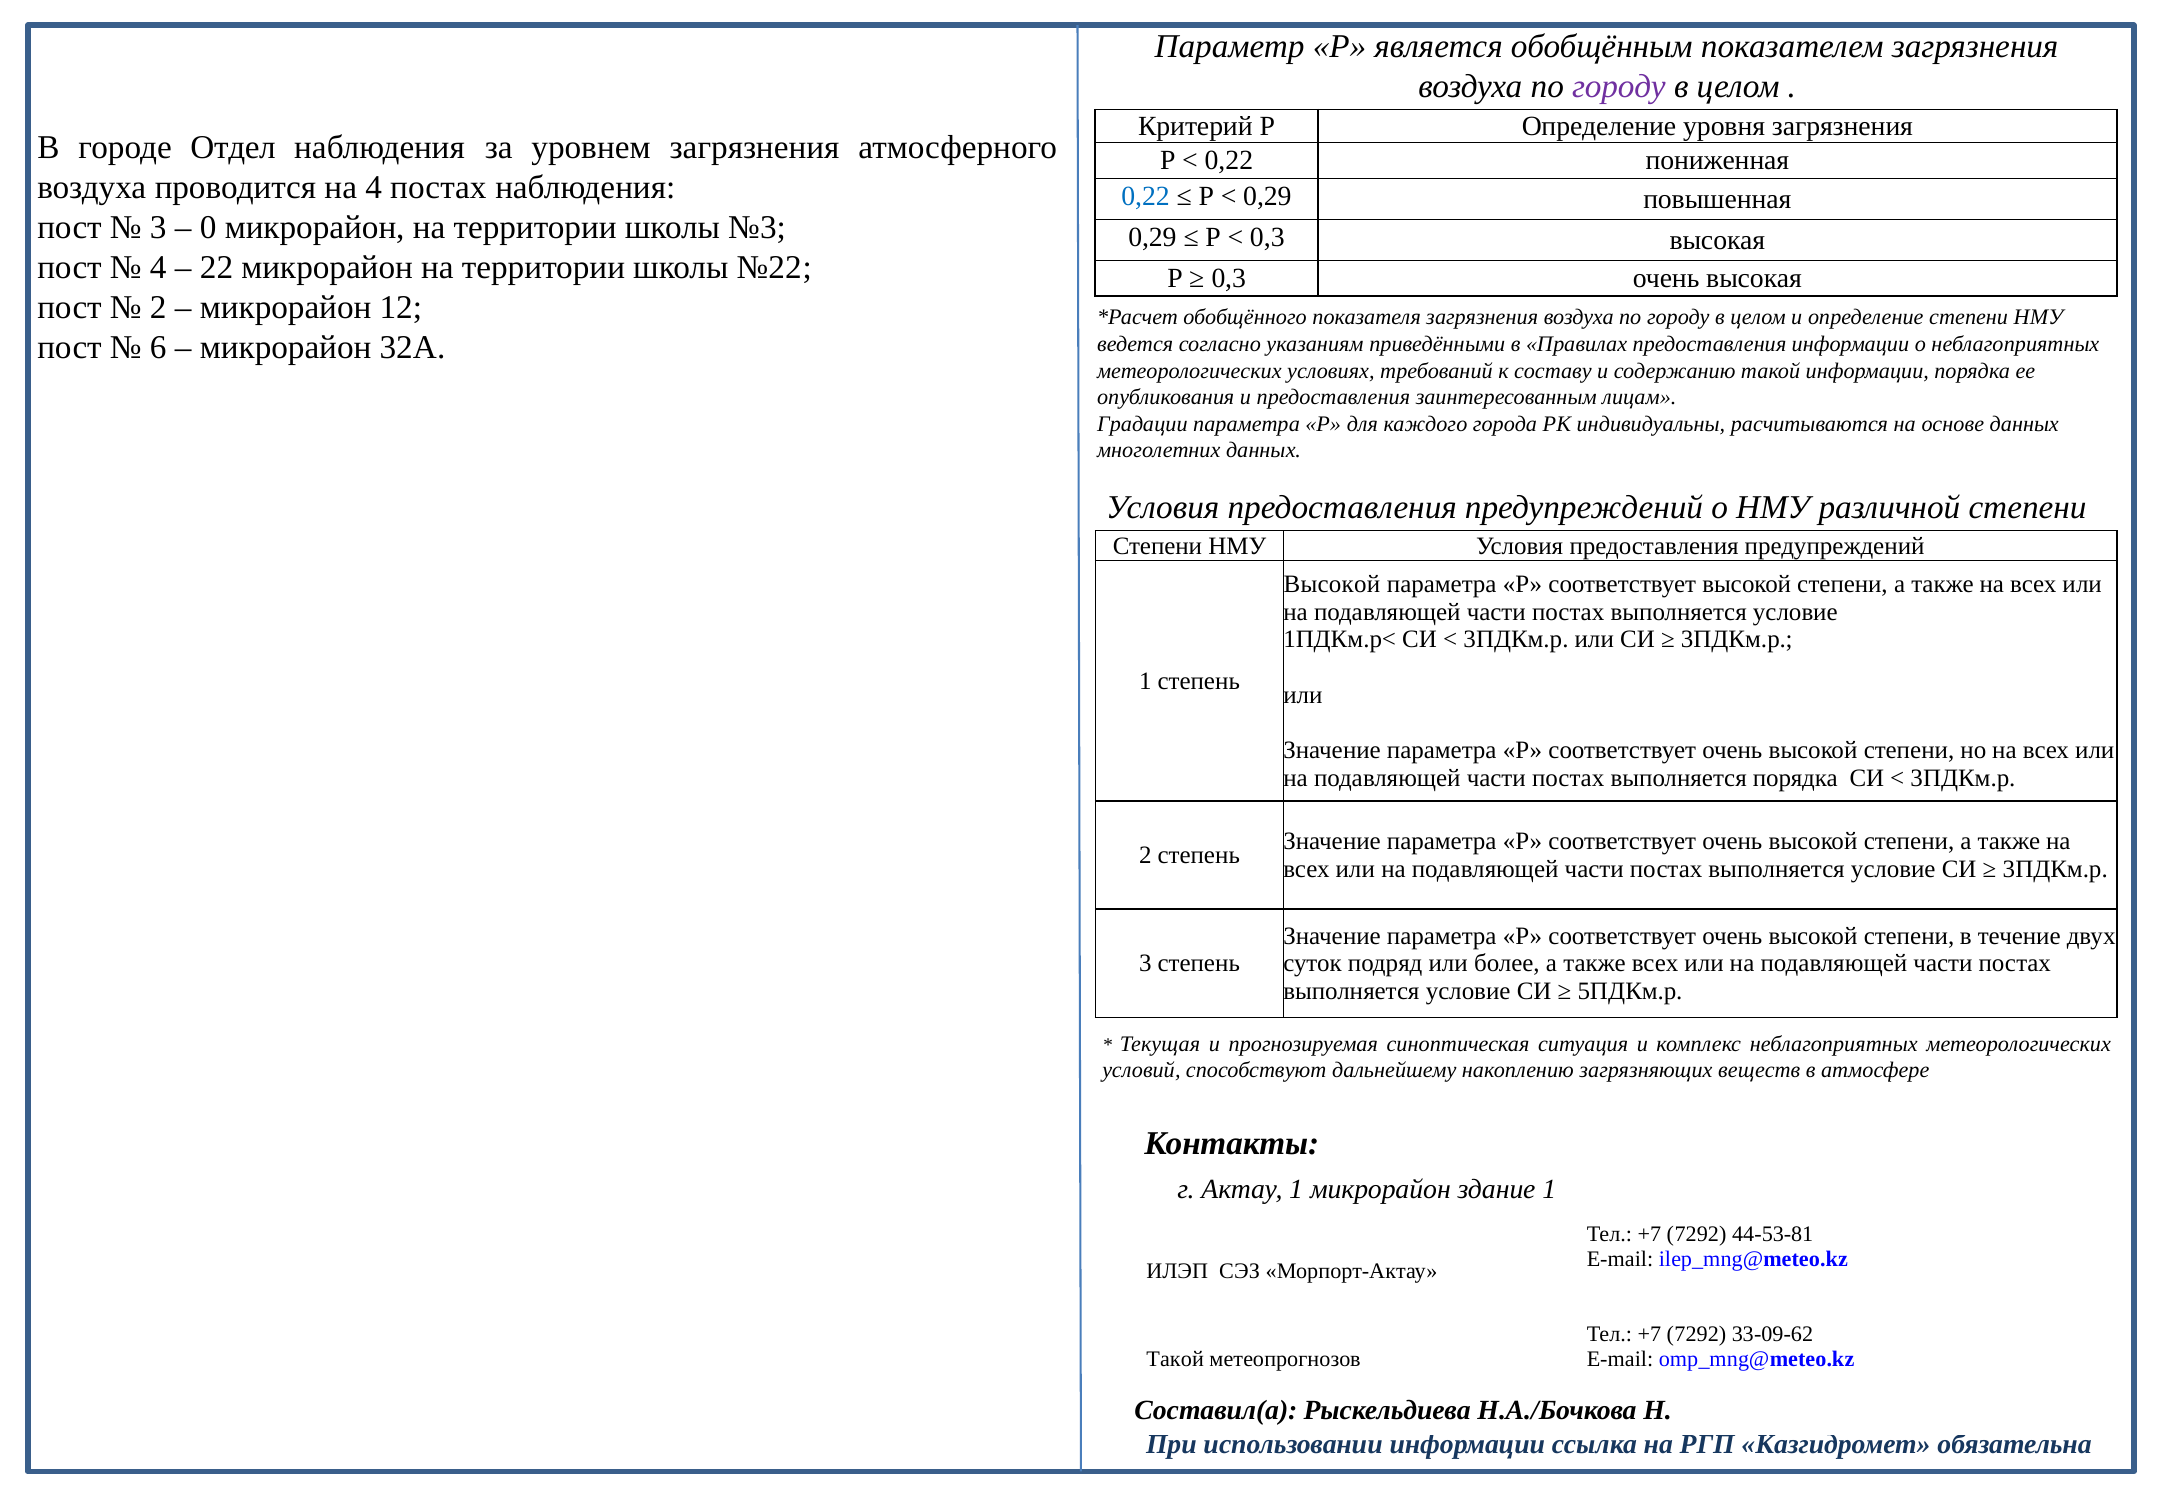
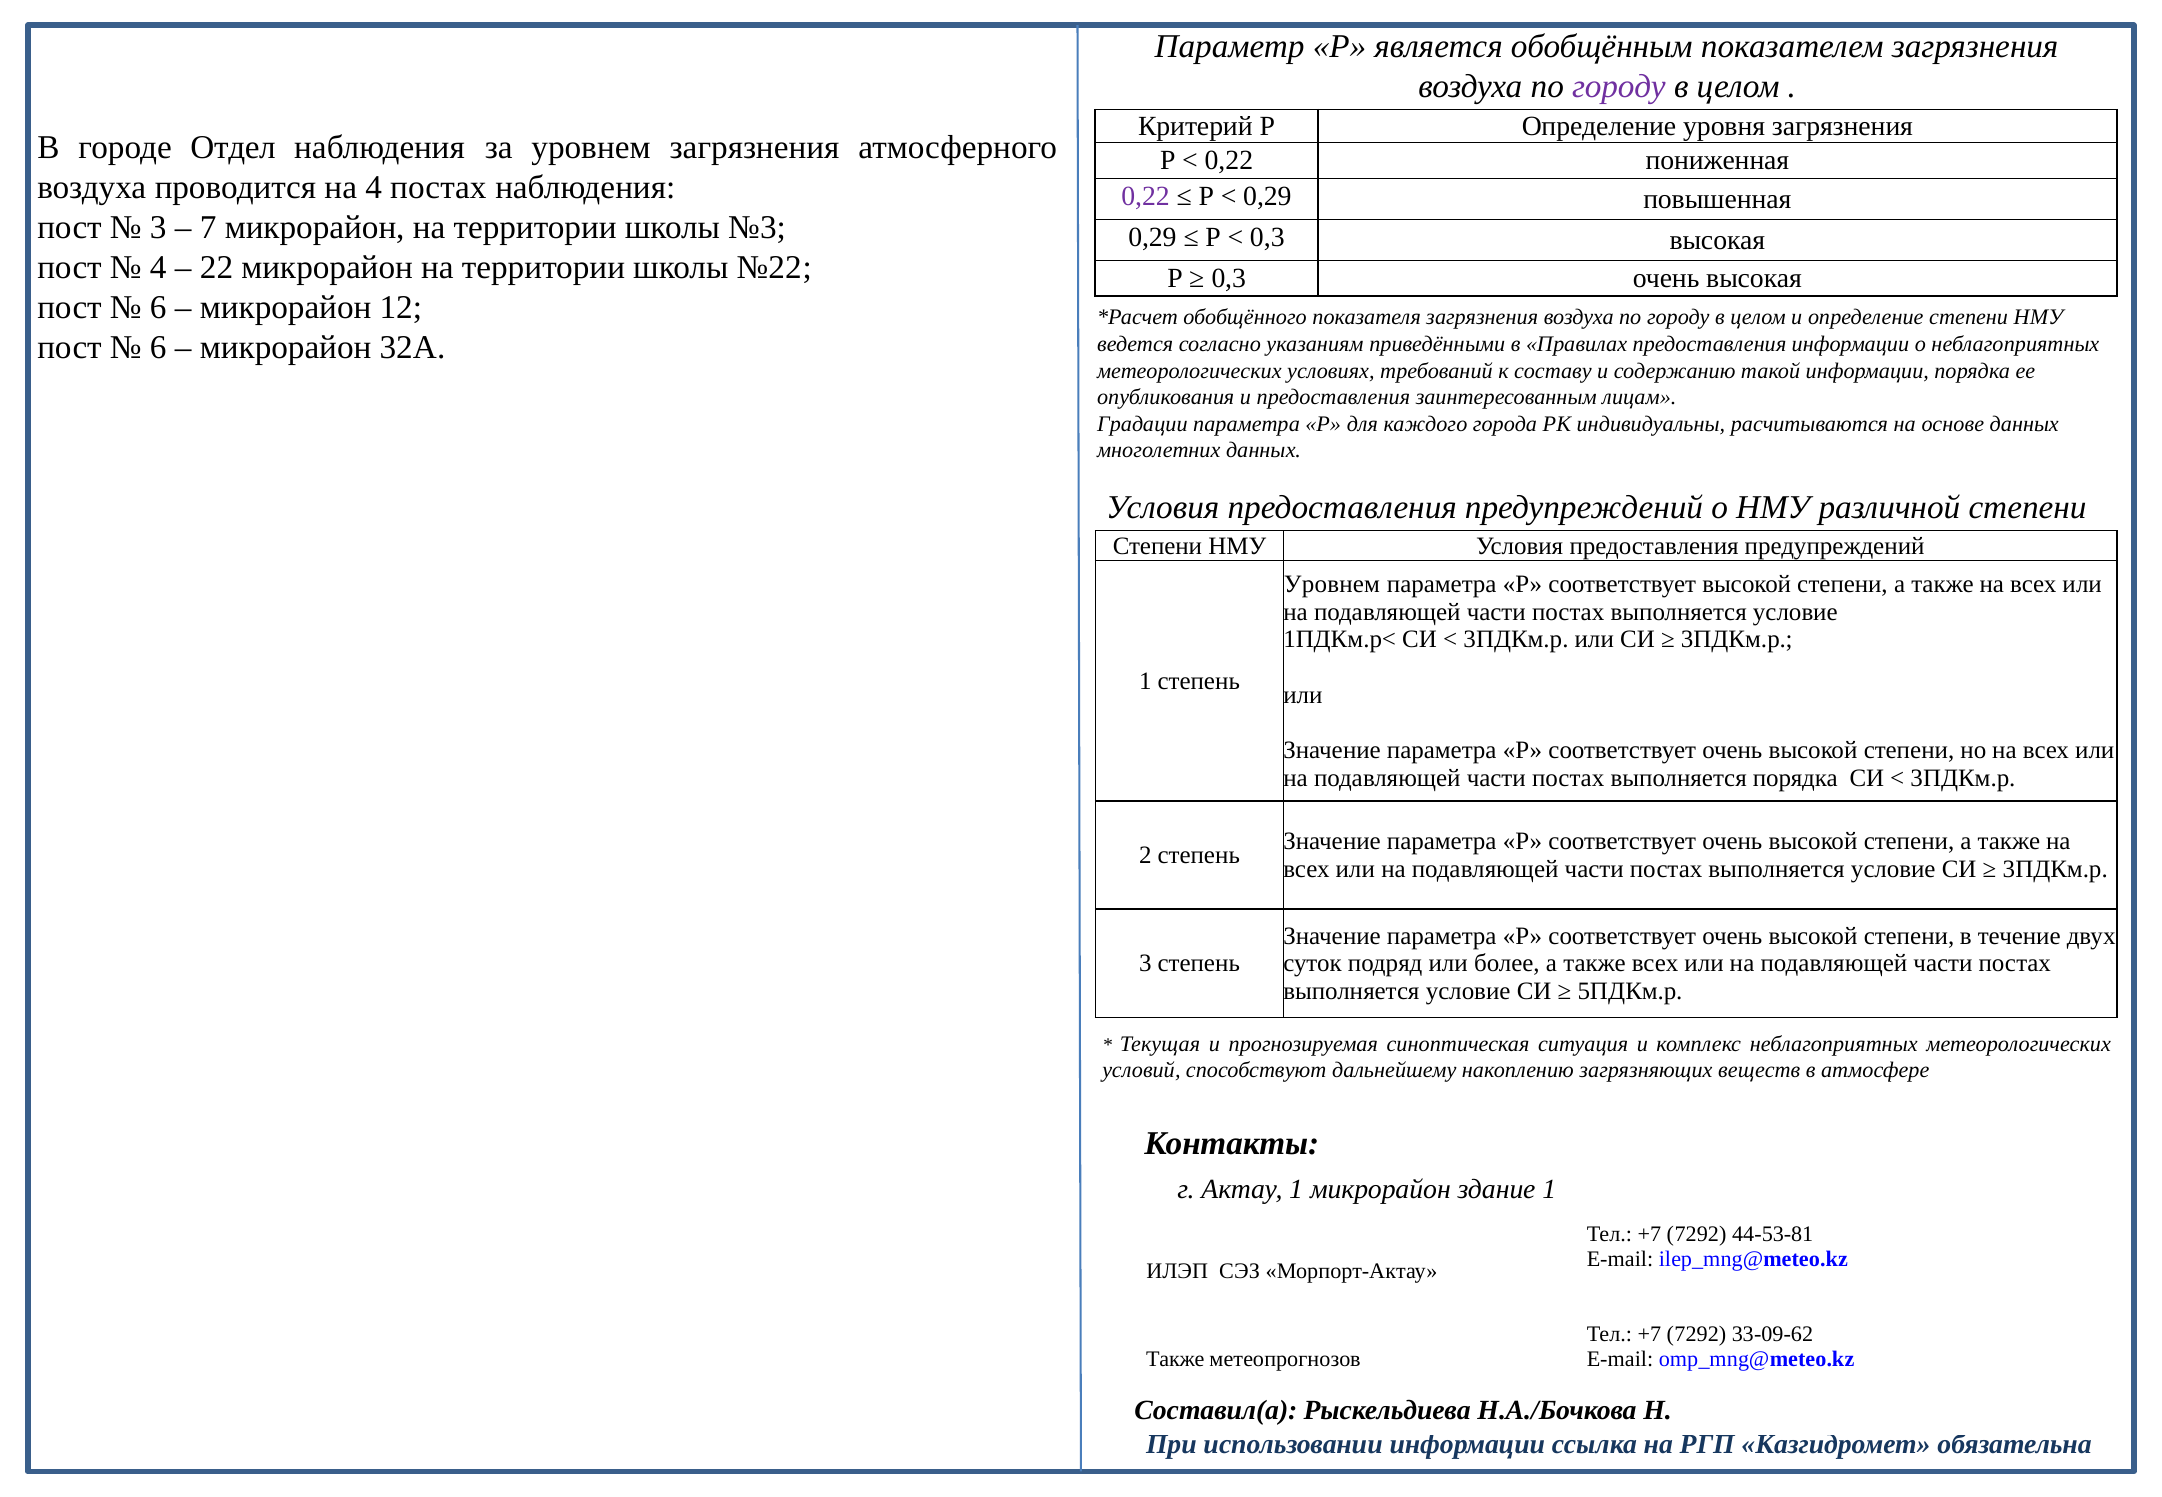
0,22 colour: blue -> purple (1146, 196)
0: 0 -> 7 (208, 227)
2: 2 -> 6 (158, 307)
Высокой: Высокой -> Уровнем (1332, 584)
Такой: Такой -> Также (1175, 1359)
